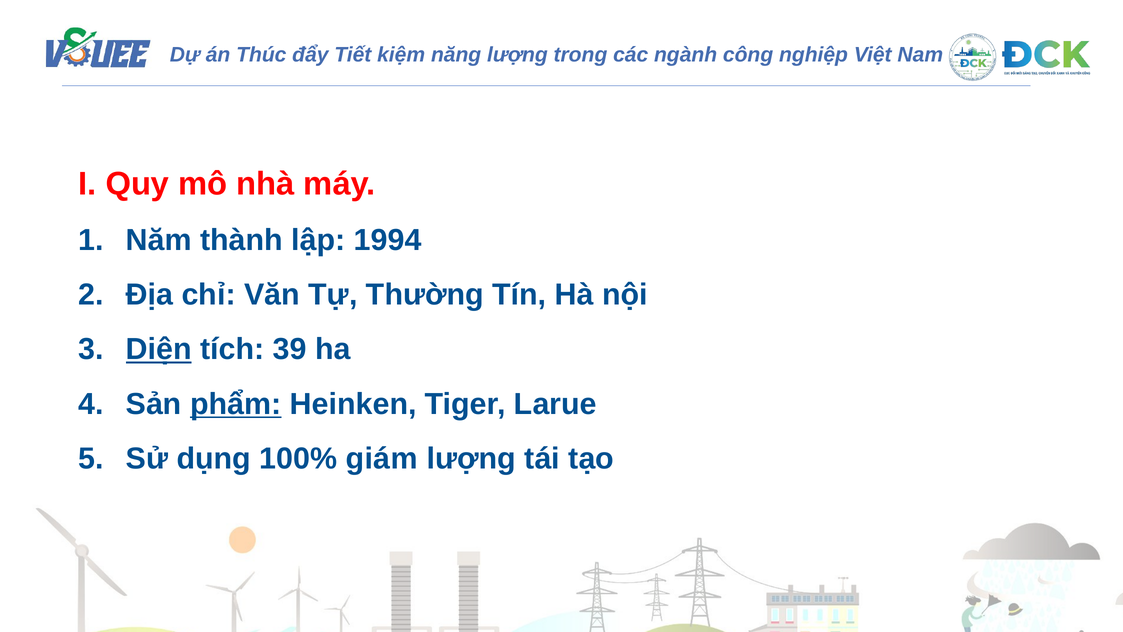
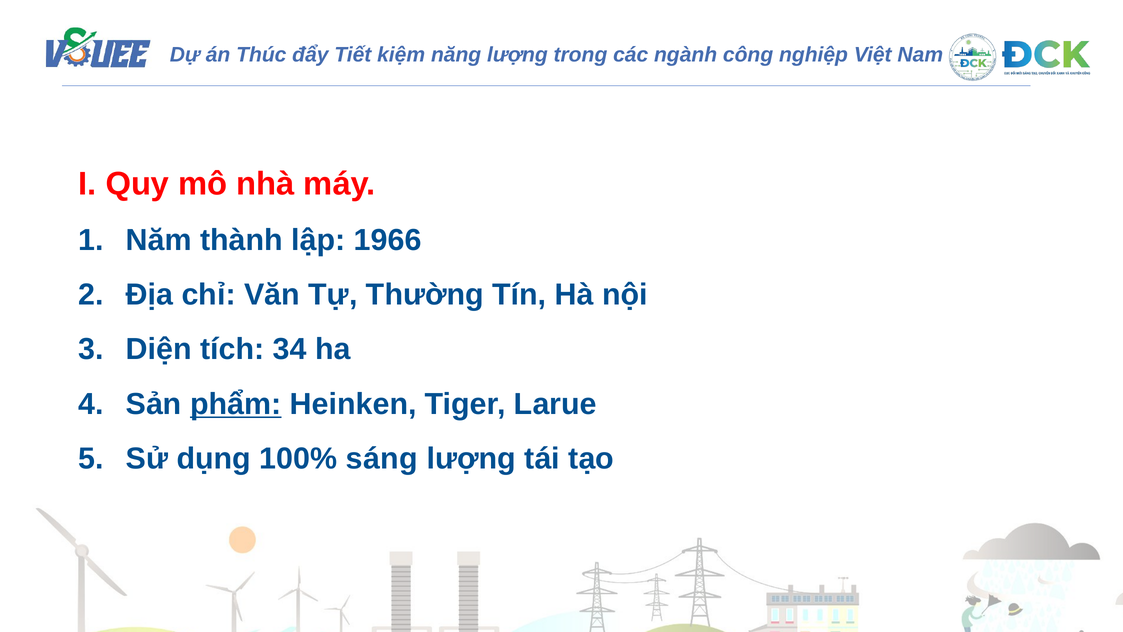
1994: 1994 -> 1966 (388, 240)
Diện underline: present -> none (159, 349)
39: 39 -> 34 (290, 349)
giám: giám -> sáng (382, 459)
